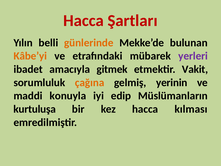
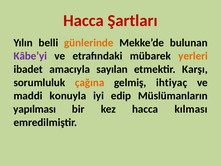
Kâbe’yi colour: orange -> purple (30, 56)
yerleri colour: purple -> orange (193, 56)
gitmek: gitmek -> sayılan (112, 69)
Vakit: Vakit -> Karşı (195, 69)
yerinin: yerinin -> ihtiyaç (172, 82)
kurtuluşa: kurtuluşa -> yapılması (35, 109)
